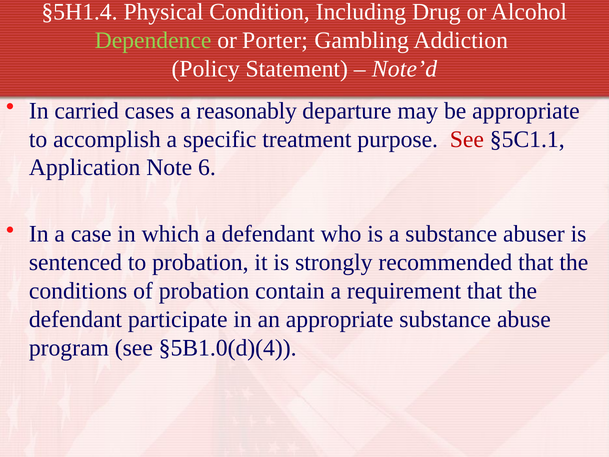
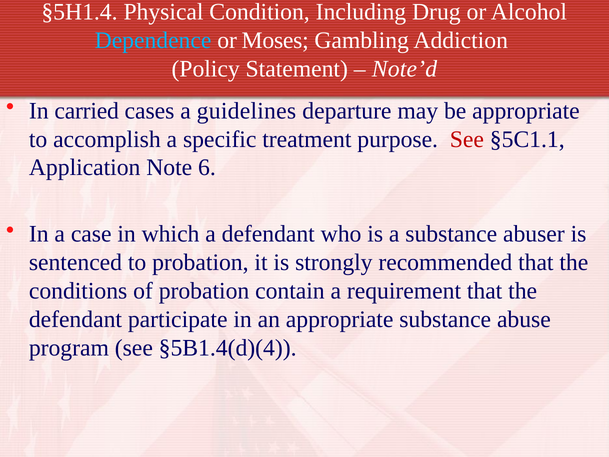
Dependence colour: light green -> light blue (153, 40)
Porter: Porter -> Moses (275, 40)
reasonably: reasonably -> guidelines (246, 111)
§5B1.0(d)(4: §5B1.0(d)(4 -> §5B1.4(d)(4 (228, 348)
